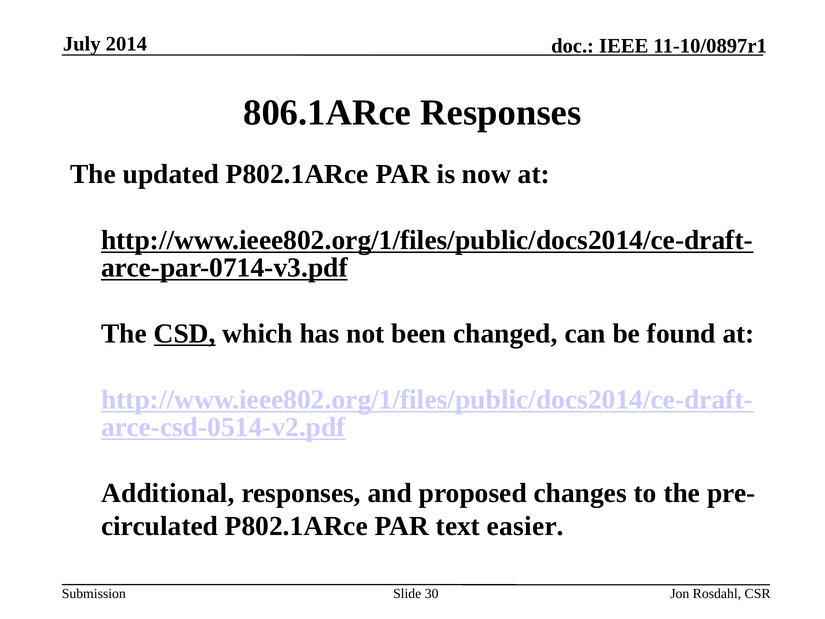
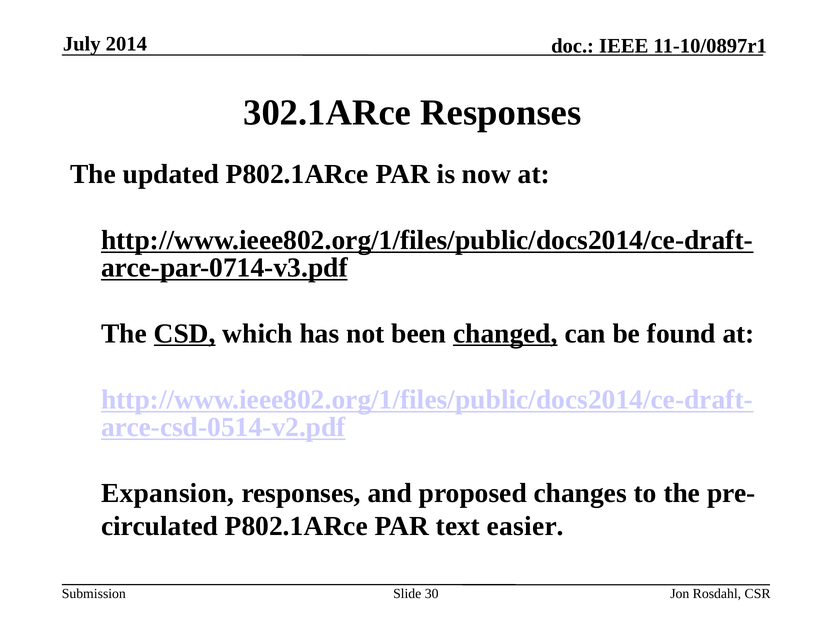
806.1ARce: 806.1ARce -> 302.1ARce (327, 112)
changed underline: none -> present (505, 333)
Additional: Additional -> Expansion (168, 493)
